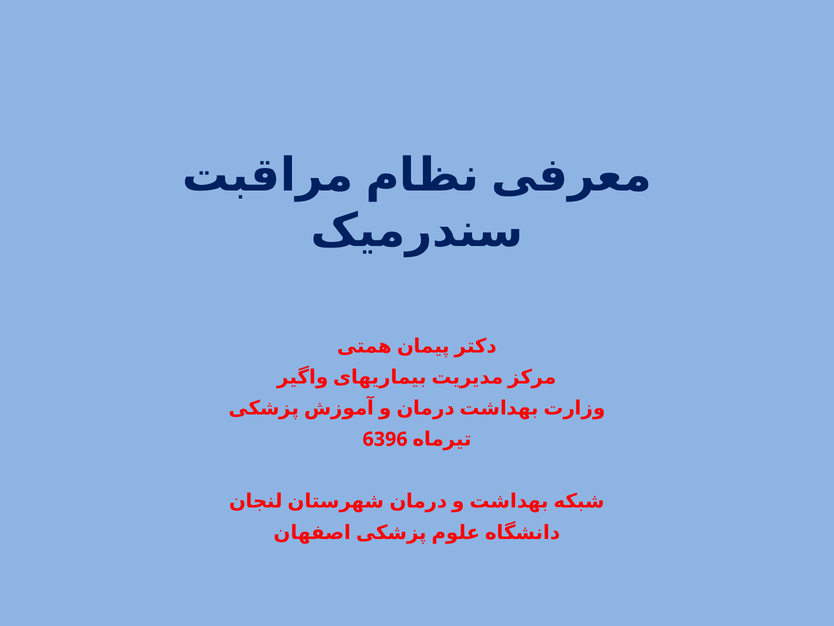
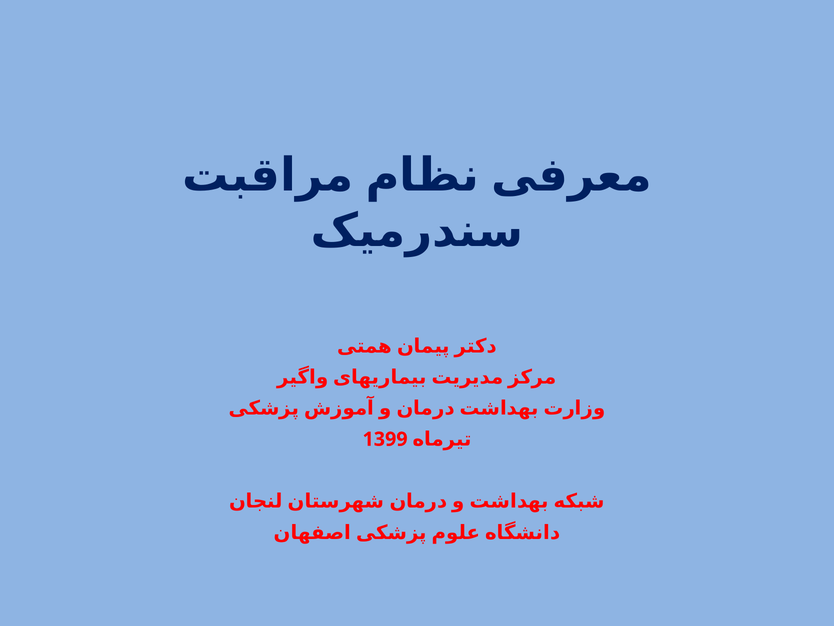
6396: 6396 -> 1399 (385, 439)
